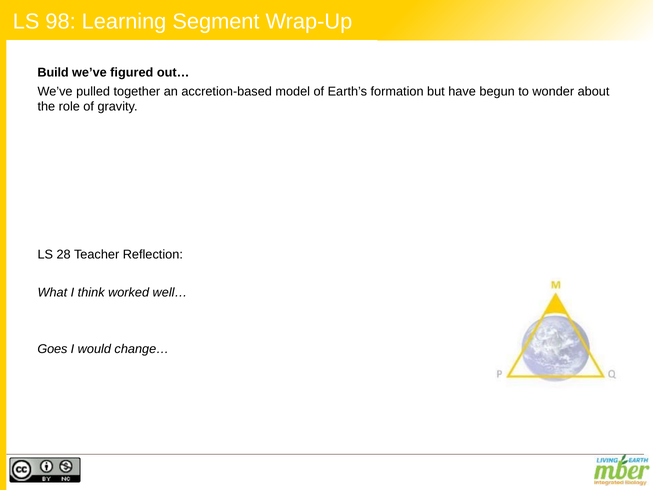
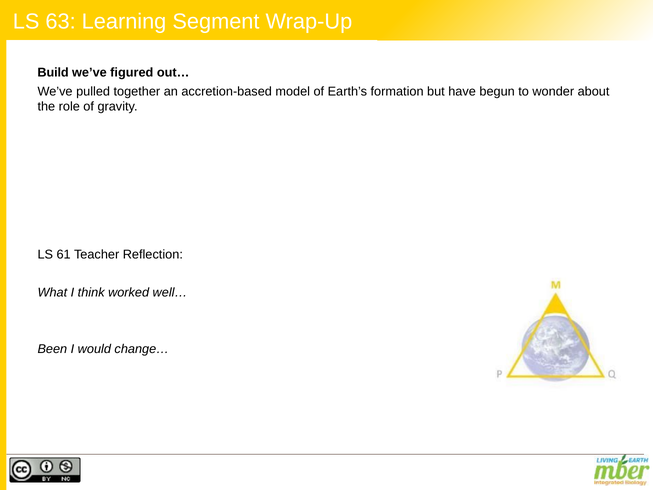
98: 98 -> 63 (61, 22)
28: 28 -> 61 (64, 255)
Goes: Goes -> Been (52, 349)
